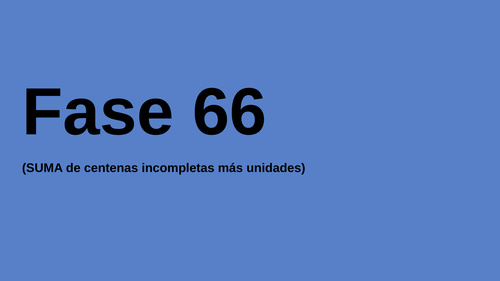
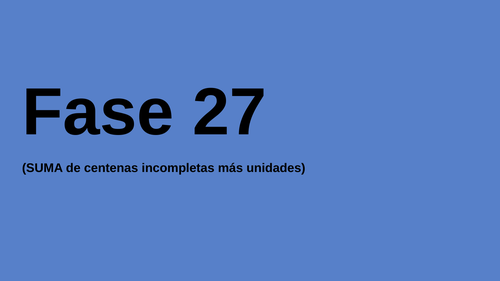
66: 66 -> 27 (229, 113)
